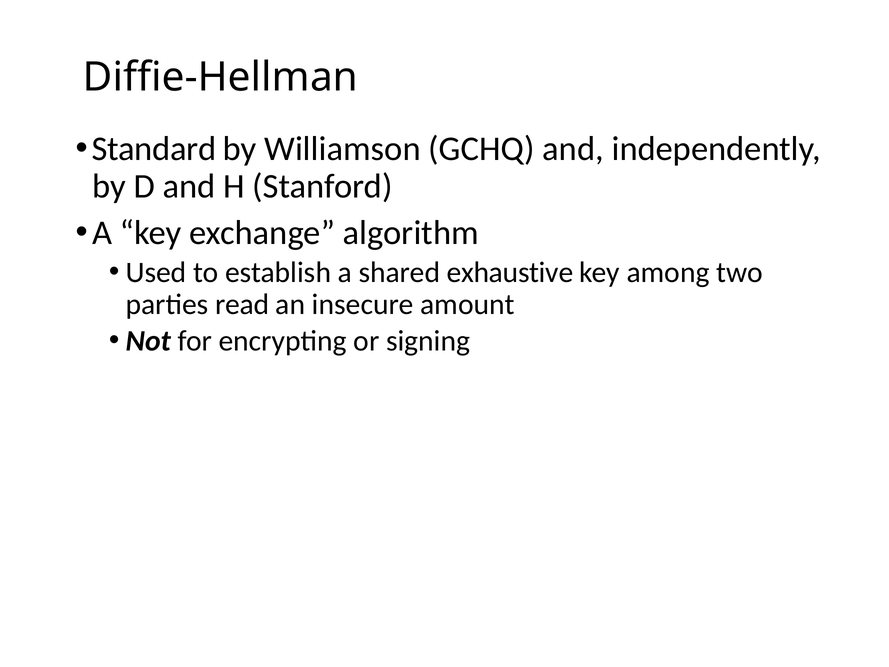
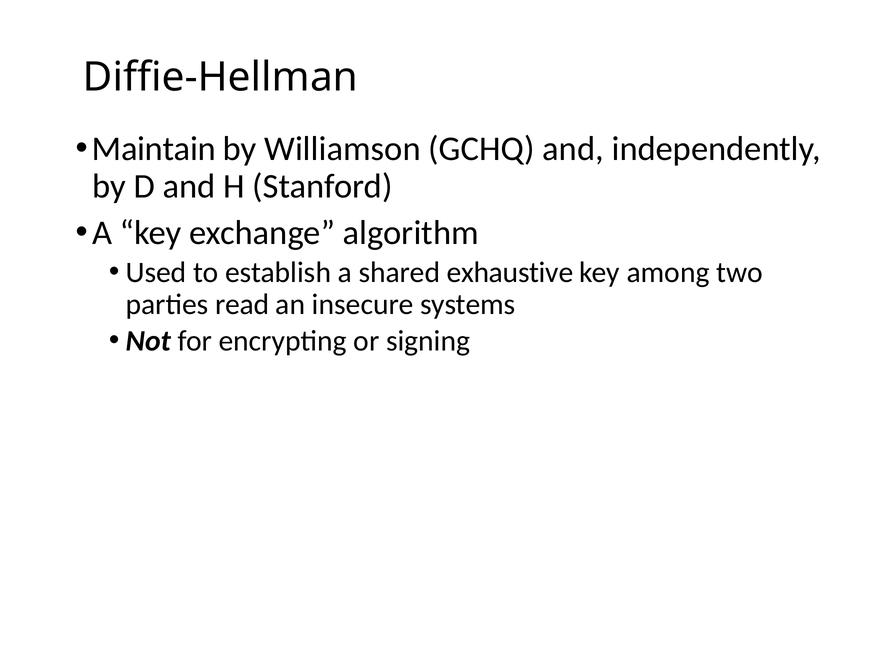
Standard: Standard -> Maintain (154, 149)
amount: amount -> systems (468, 304)
